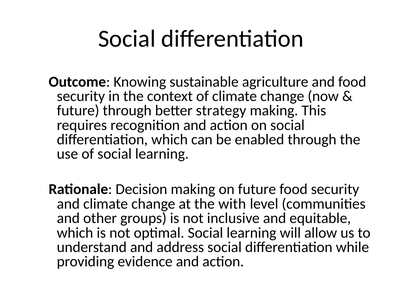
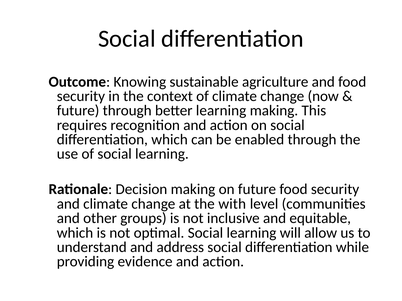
better strategy: strategy -> learning (221, 111)
